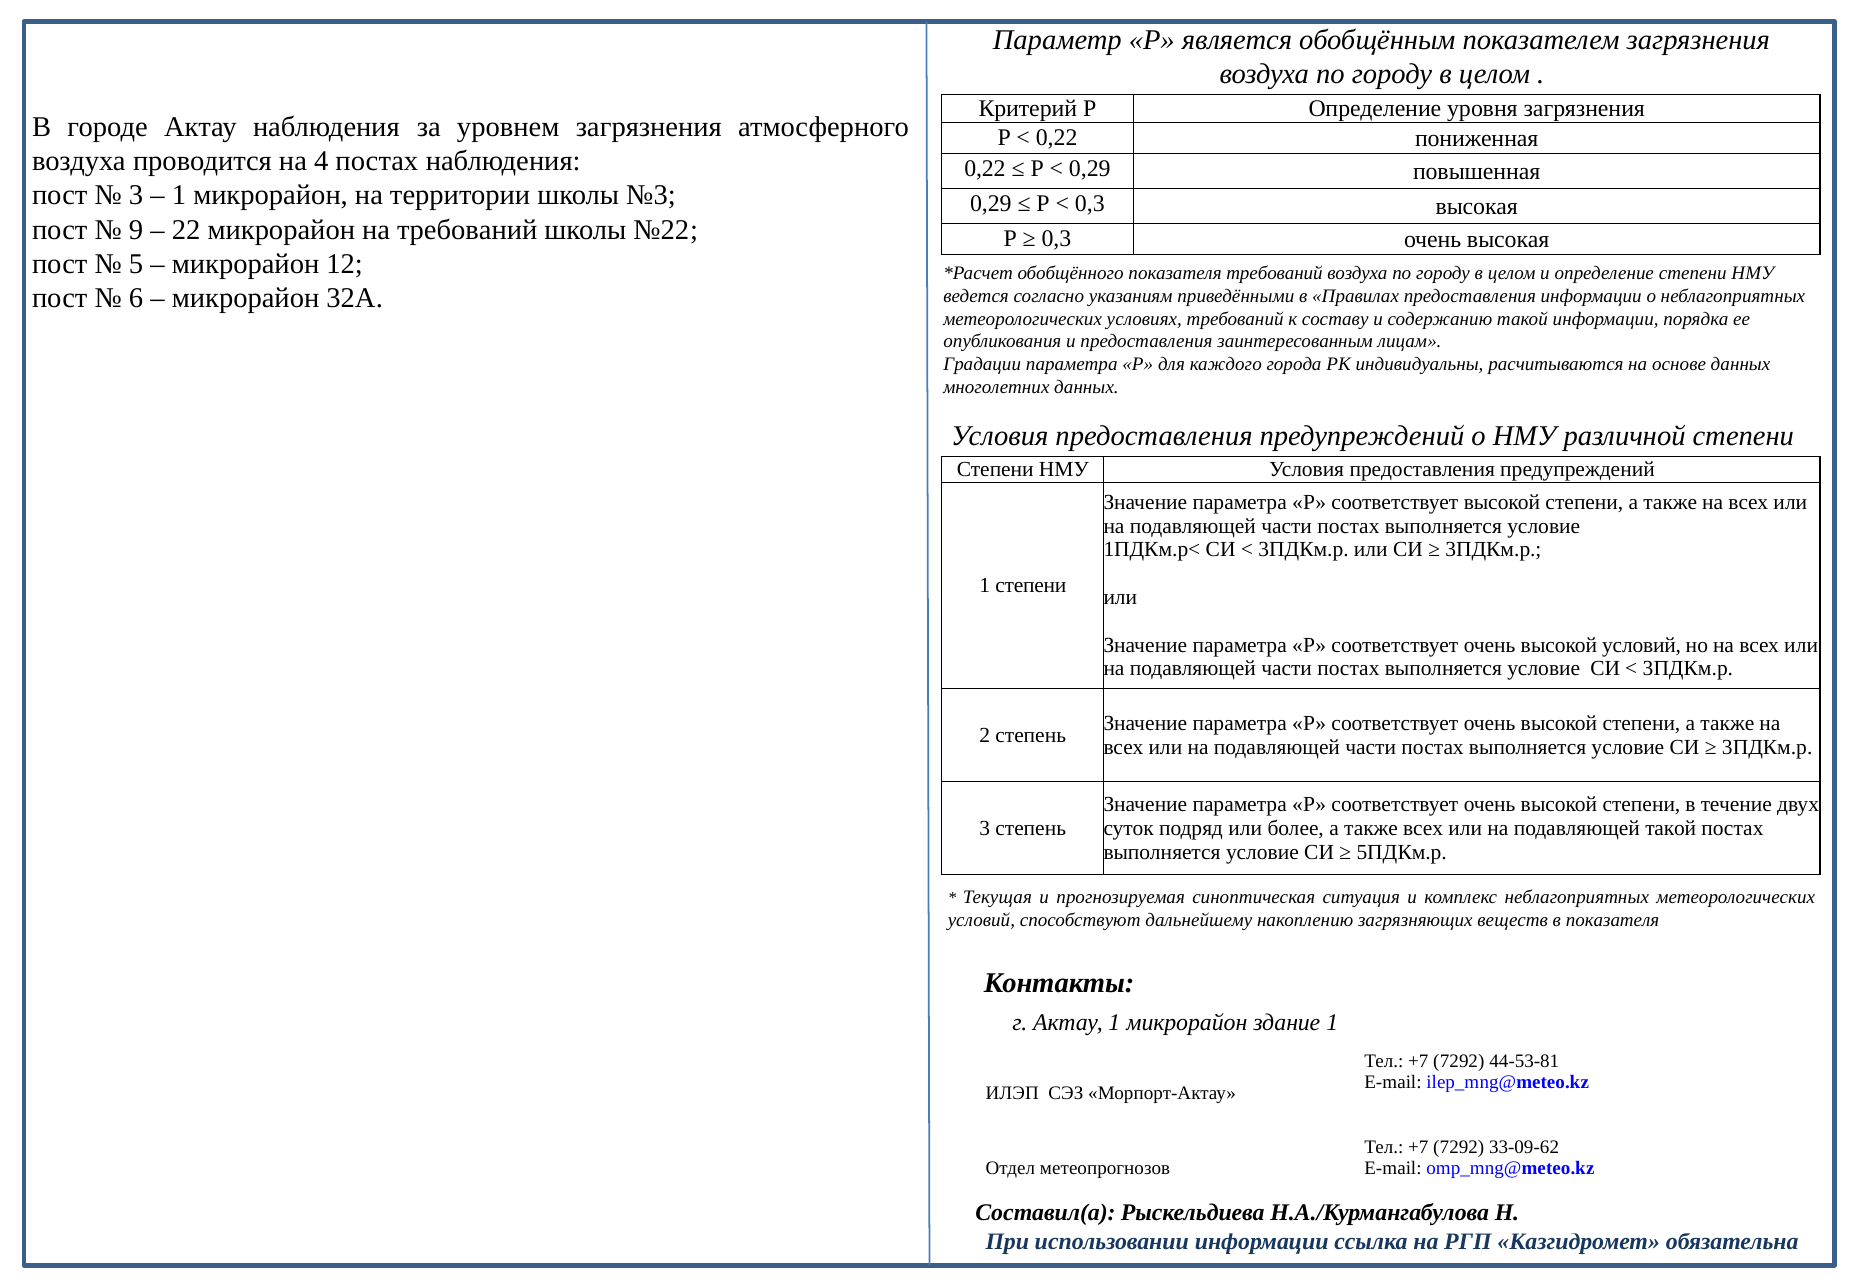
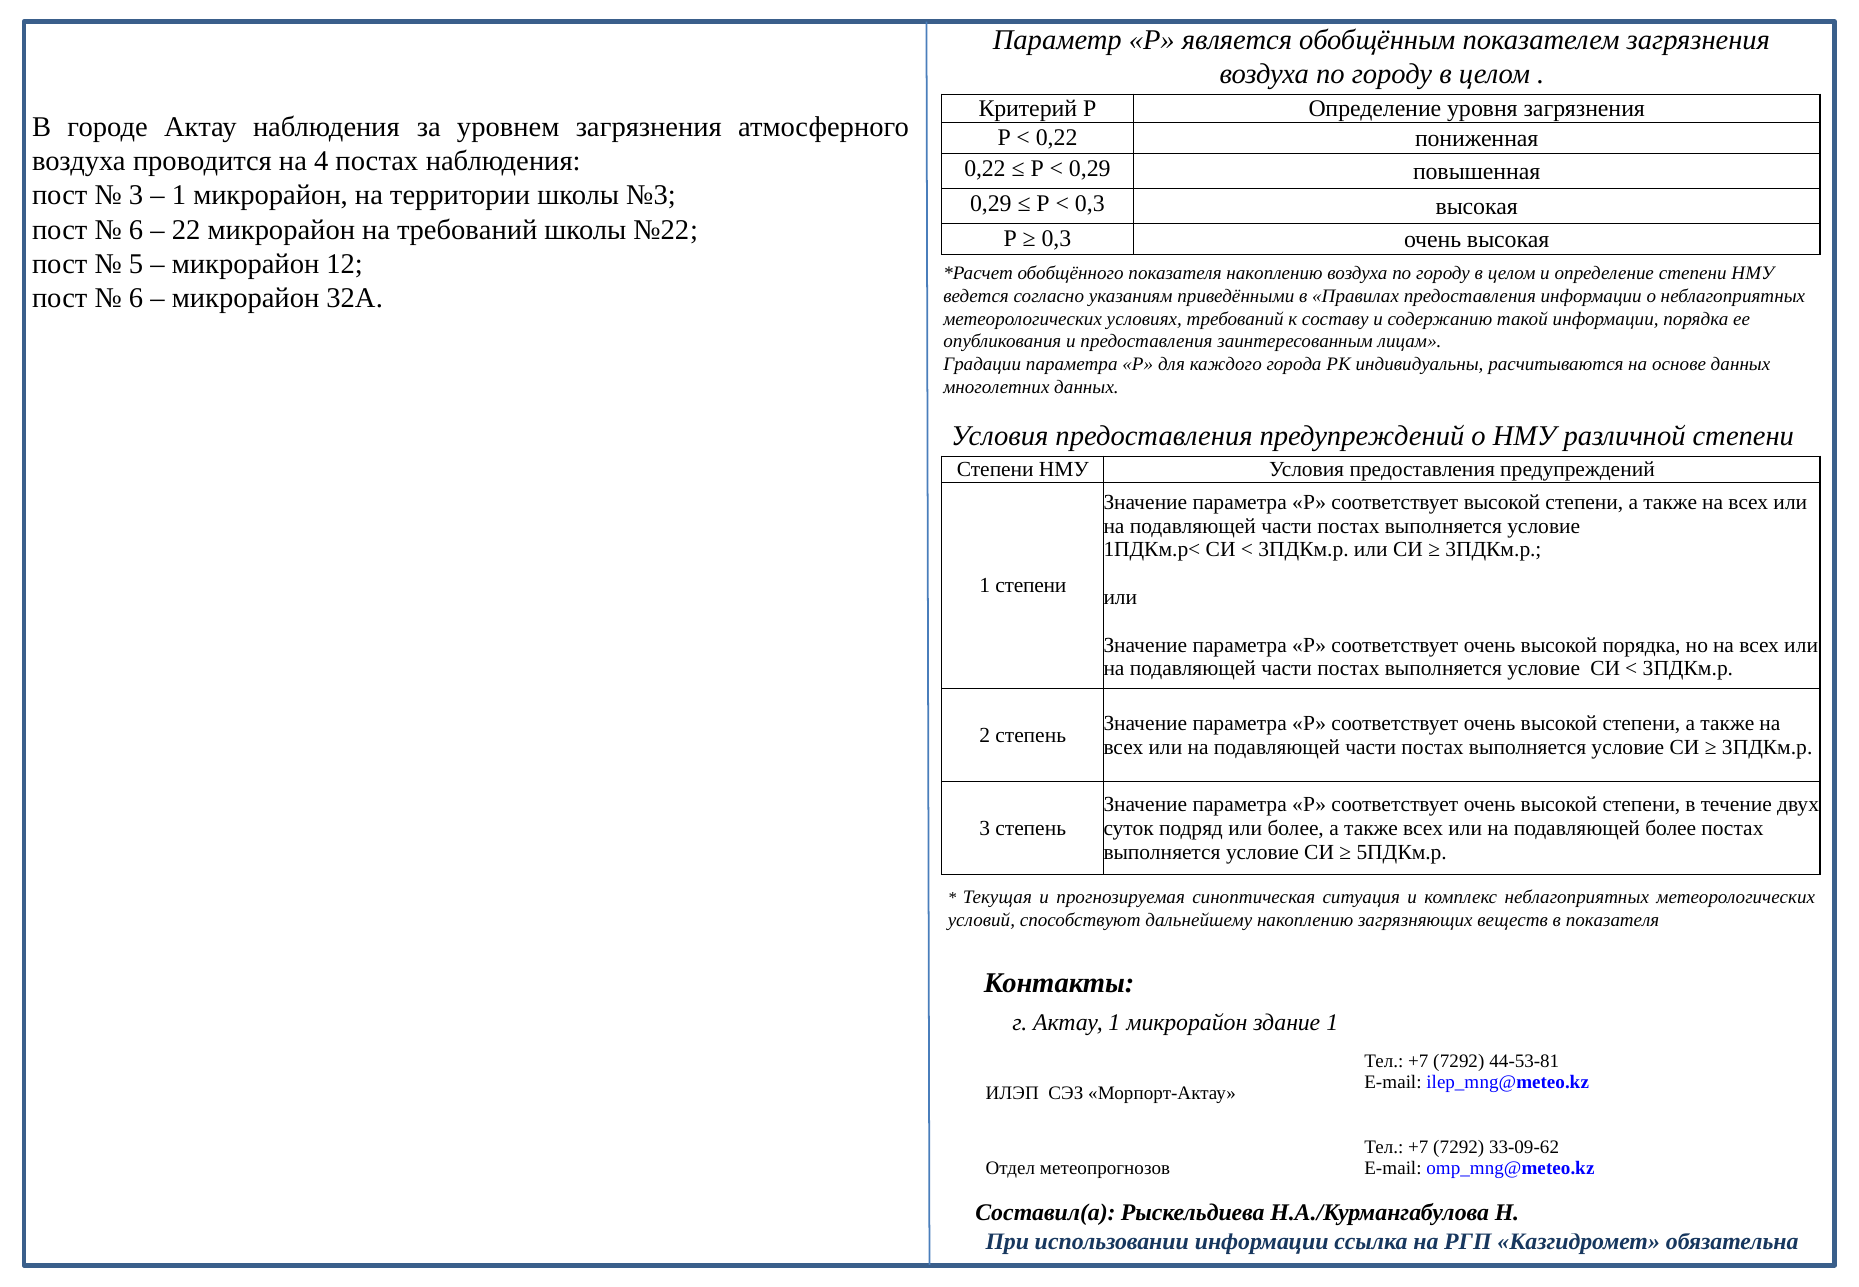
9: 9 -> 6 (136, 230)
показателя требований: требований -> накоплению (1274, 273)
высокой условий: условий -> порядка (1642, 645)
подавляющей такой: такой -> более (1671, 828)
